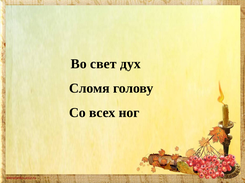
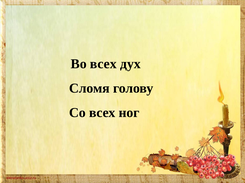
Во свет: свет -> всех (103, 64)
